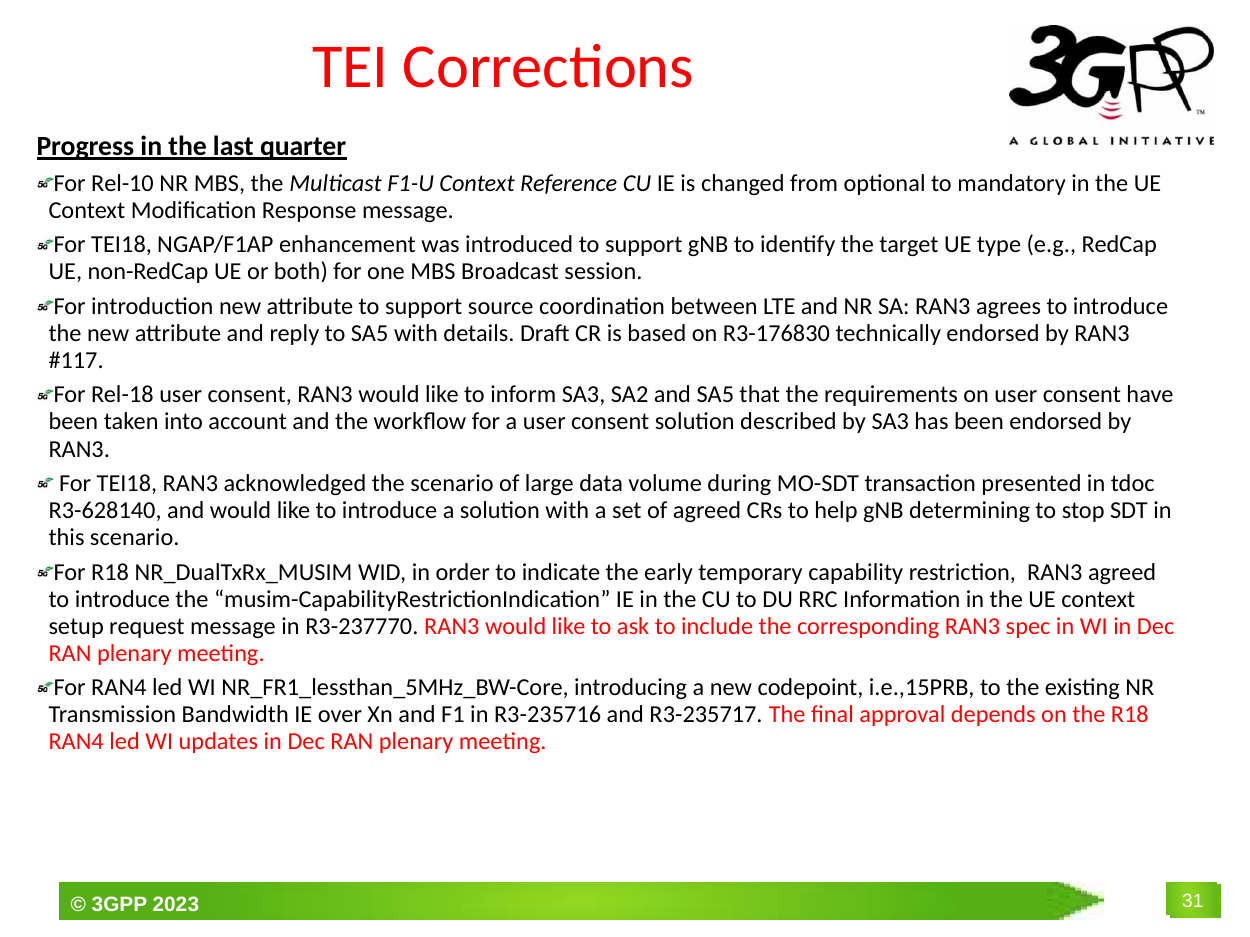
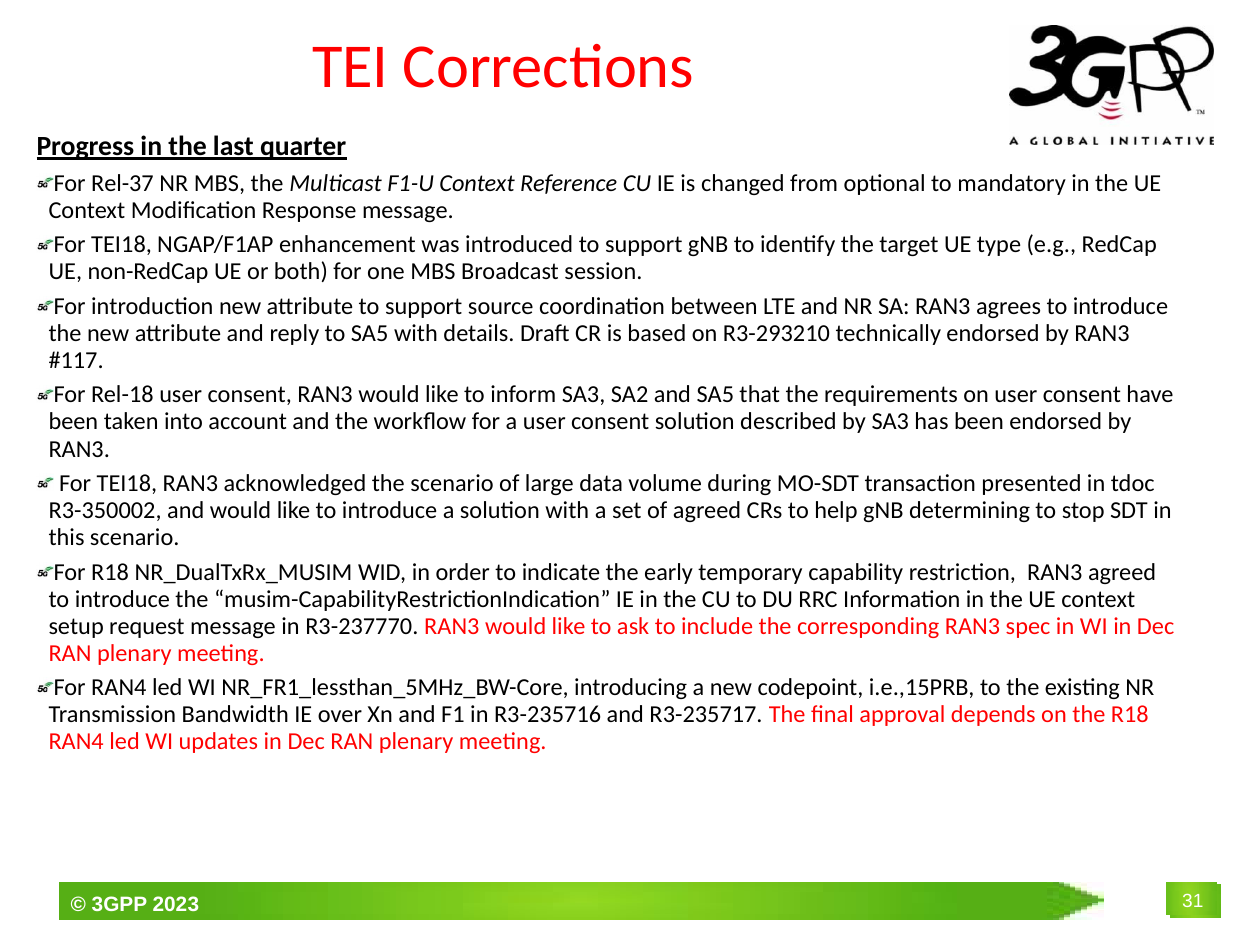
Rel-10: Rel-10 -> Rel-37 (122, 183)
R3-176830: R3-176830 -> R3-293210 (776, 334)
R3-628140: R3-628140 -> R3-350002 (105, 511)
